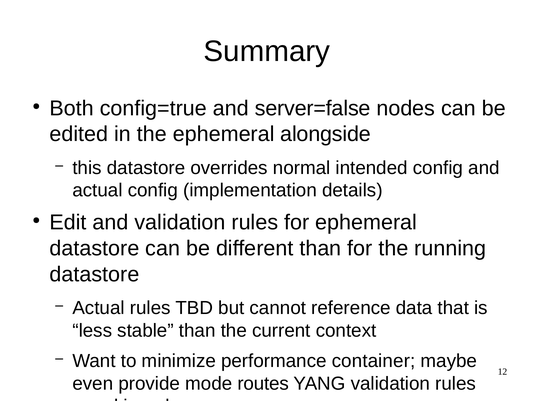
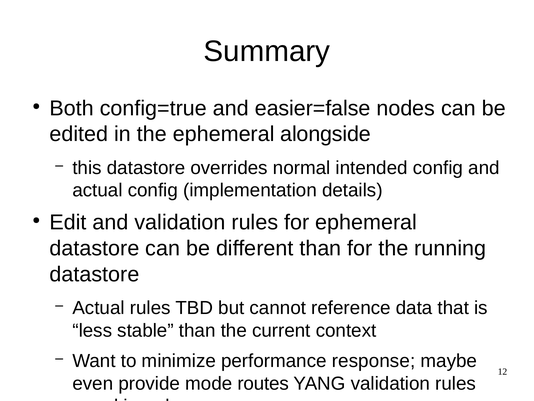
server=false: server=false -> easier=false (313, 108)
container: container -> response (374, 360)
